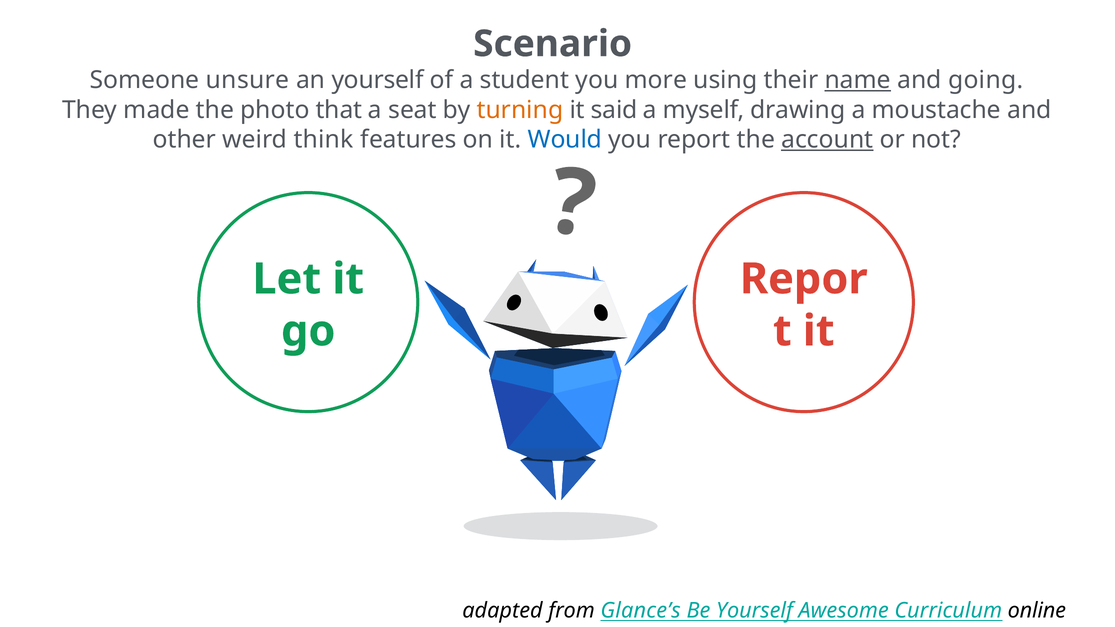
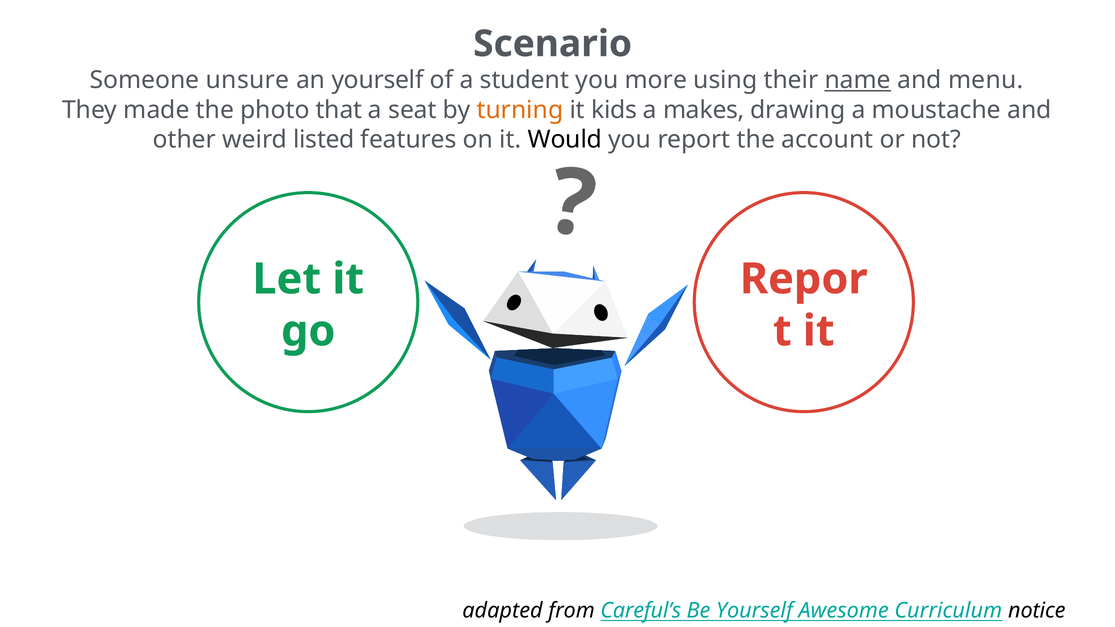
going: going -> menu (986, 80)
said: said -> kids (614, 110)
myself: myself -> makes (704, 110)
think: think -> listed (324, 140)
Would colour: blue -> black (565, 140)
account underline: present -> none (827, 140)
Glance’s: Glance’s -> Careful’s (641, 611)
online: online -> notice (1037, 611)
